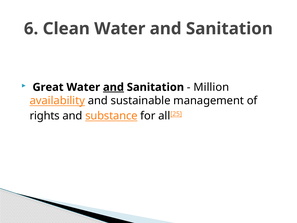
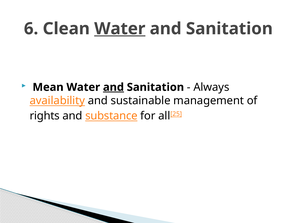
Water underline: none -> present (120, 29)
Great: Great -> Mean (48, 87)
Million: Million -> Always (211, 87)
